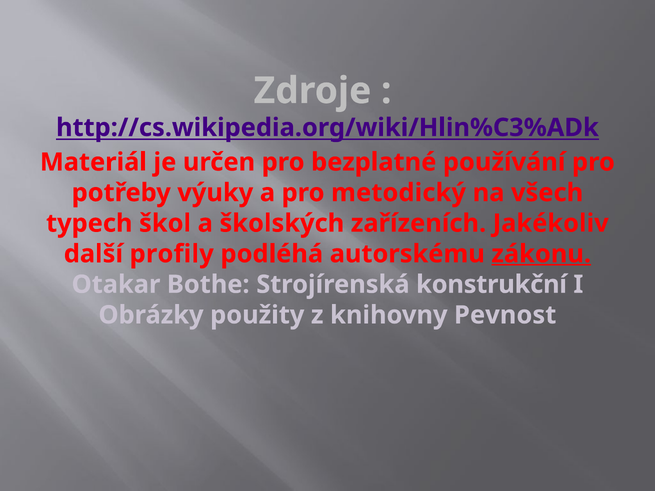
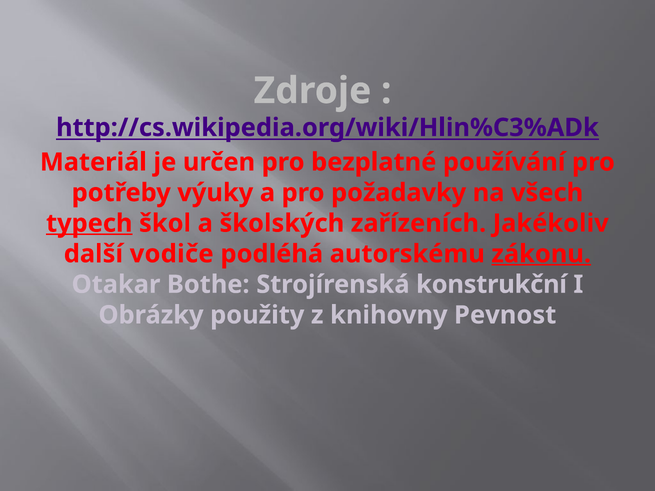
metodický: metodický -> požadavky (399, 193)
typech underline: none -> present (89, 223)
profily: profily -> vodiče (172, 254)
